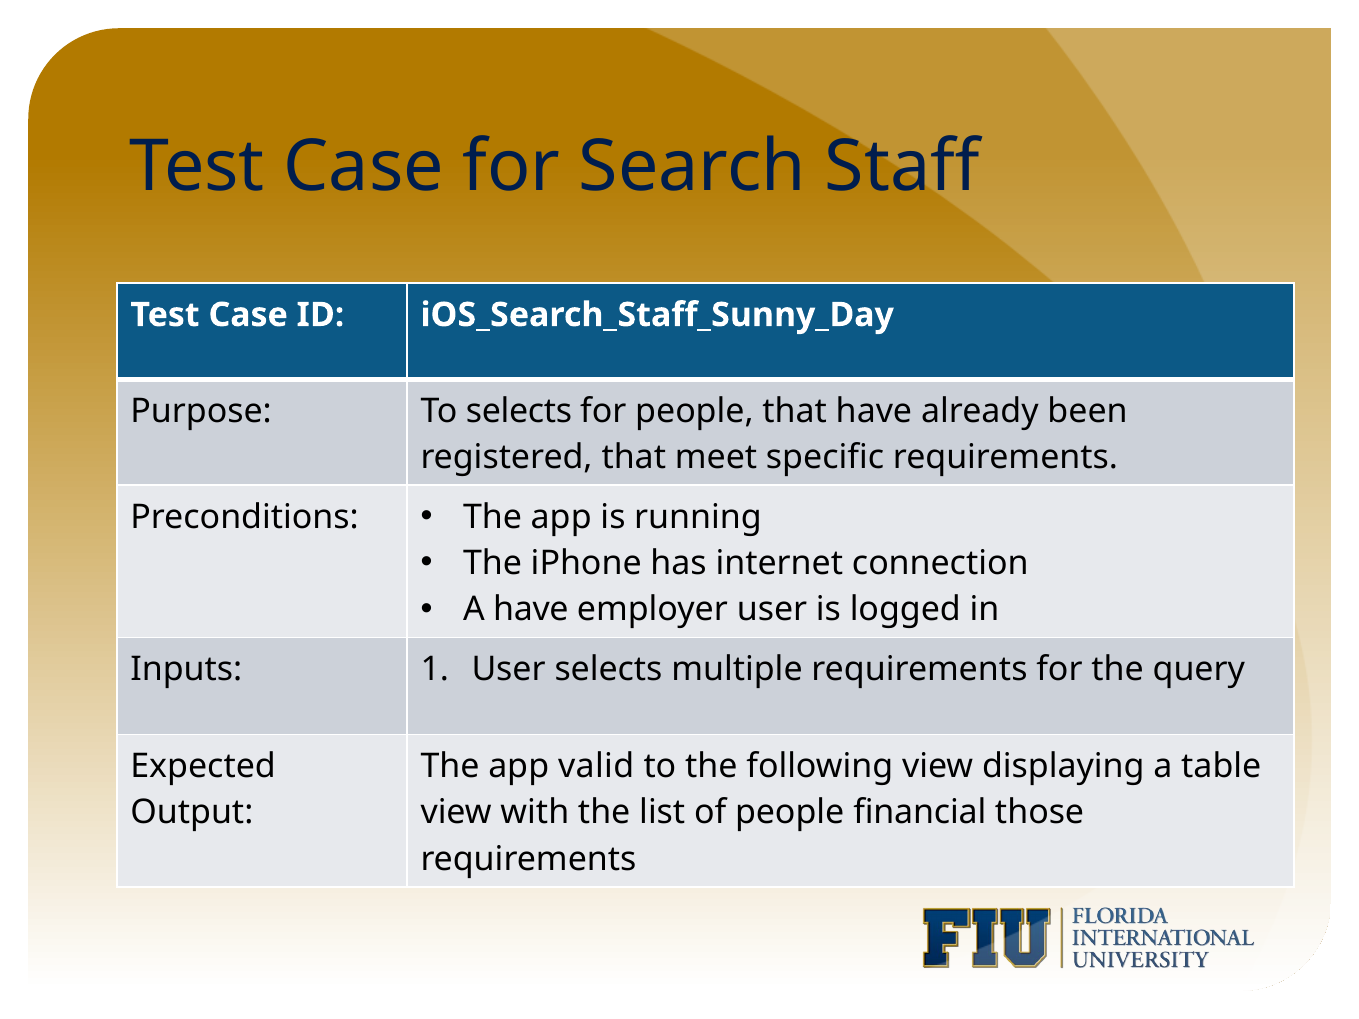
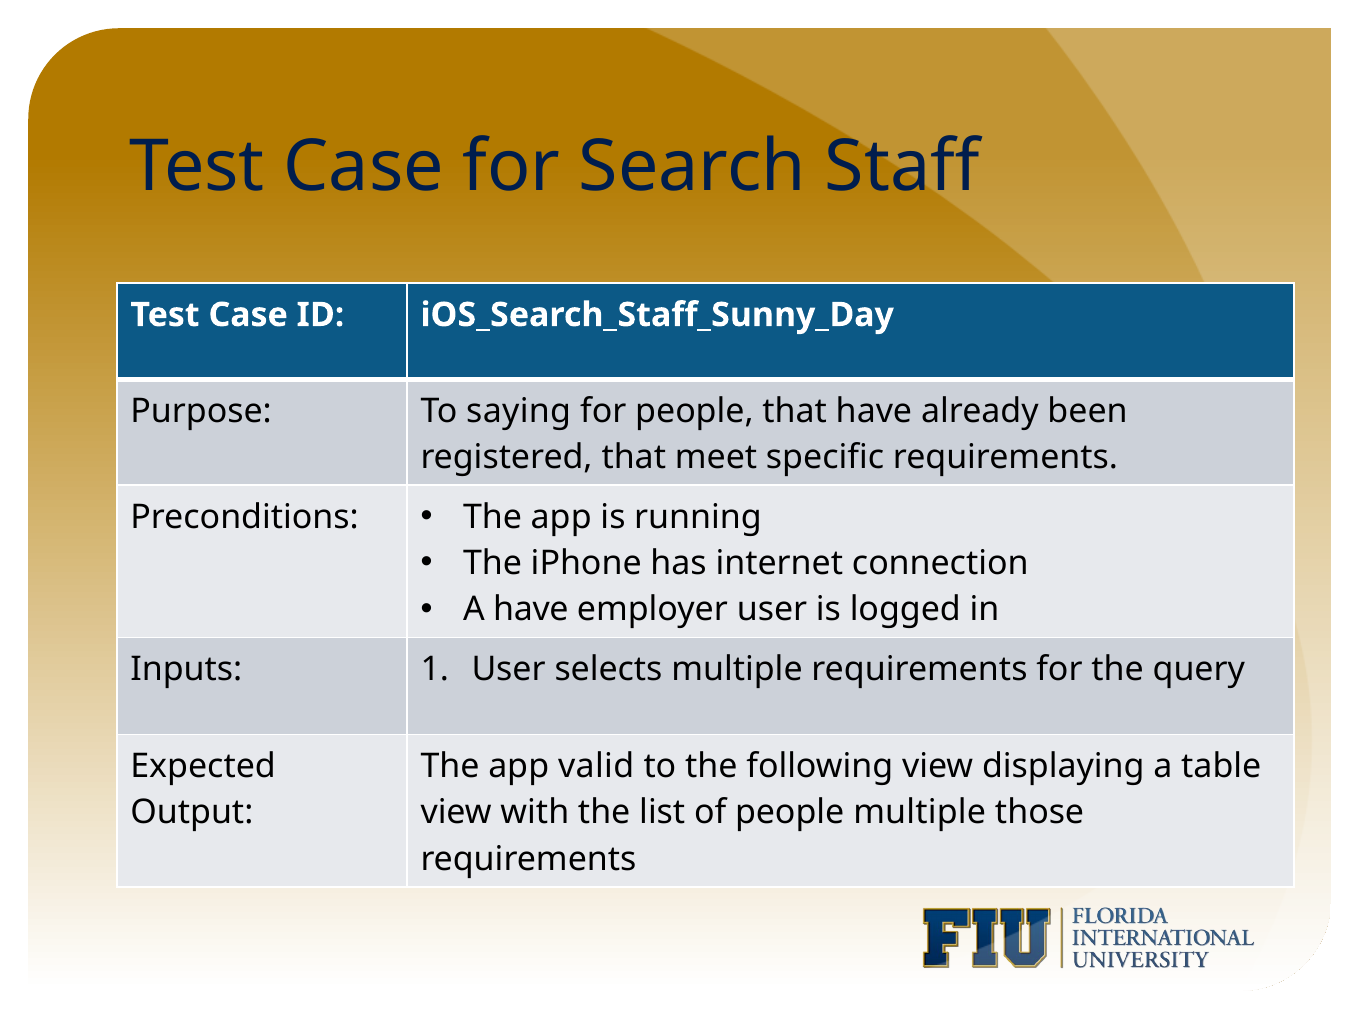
To selects: selects -> saying (519, 411)
people financial: financial -> multiple (920, 813)
